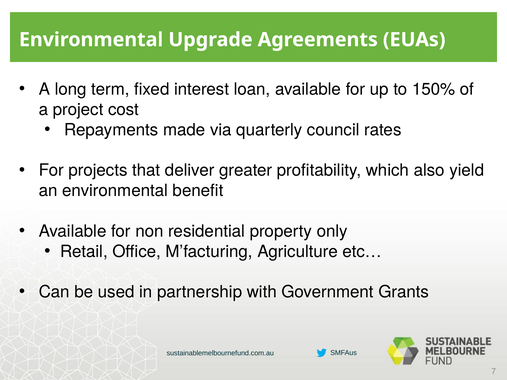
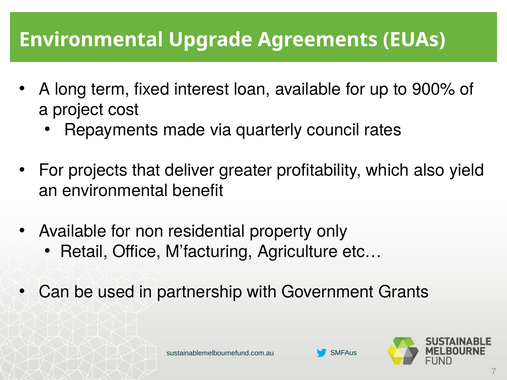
150%: 150% -> 900% (434, 89)
